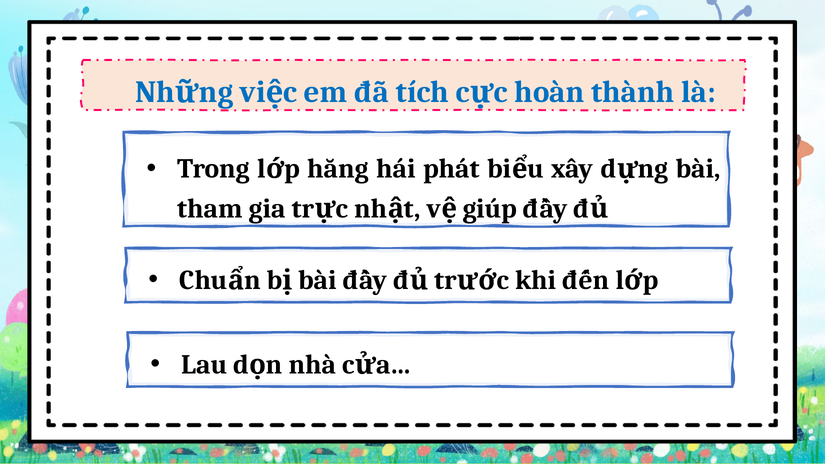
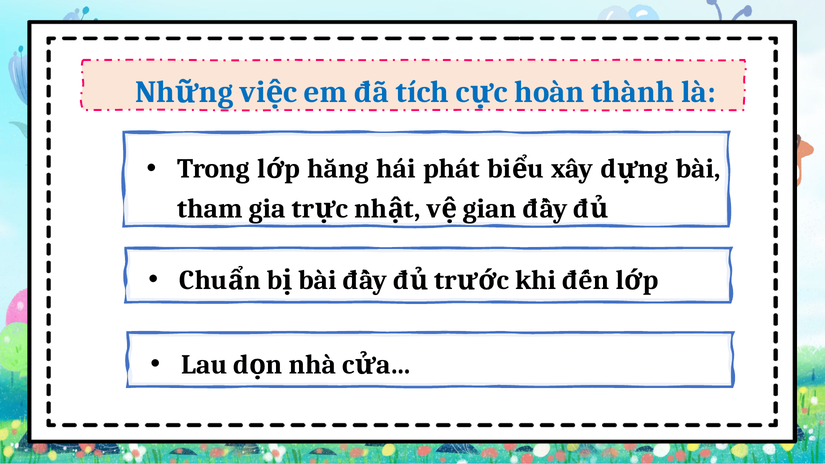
giúp: giúp -> gian (490, 209)
